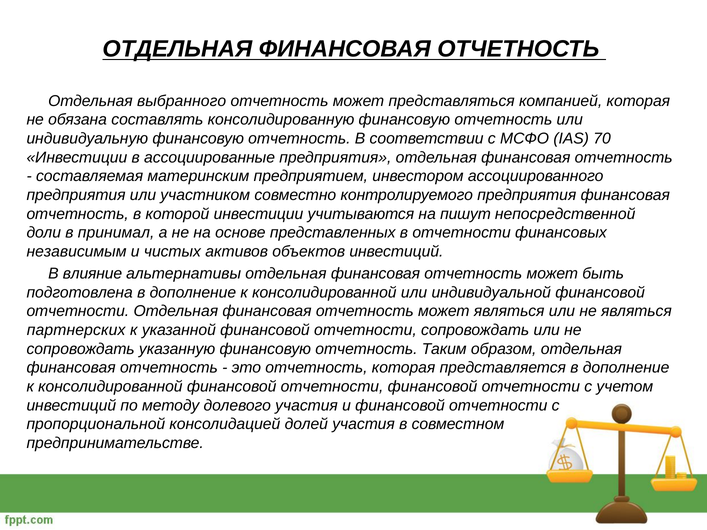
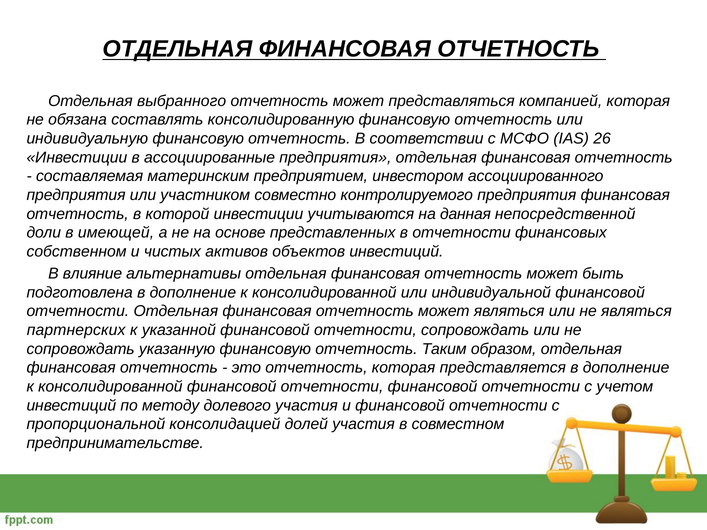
70: 70 -> 26 (602, 139)
пишут: пишут -> данная (465, 214)
принимал: принимал -> имеющей (116, 233)
независимым: независимым -> собственном (77, 252)
